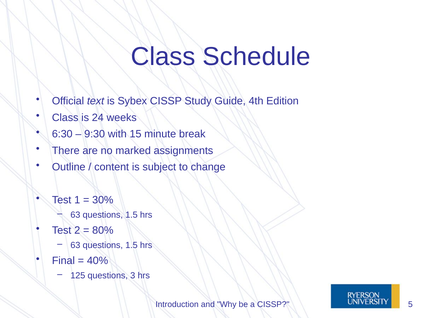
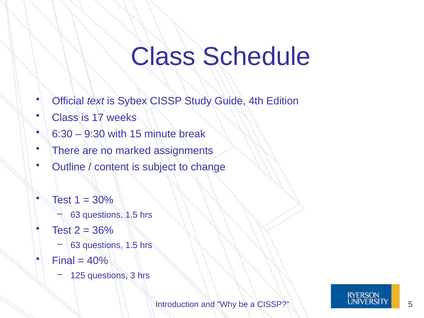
24: 24 -> 17 (98, 118)
80%: 80% -> 36% (103, 230)
